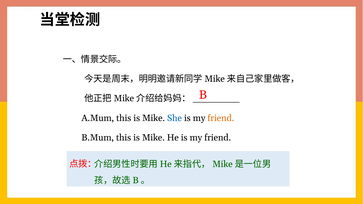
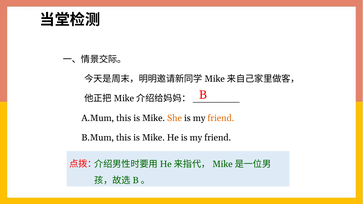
She colour: blue -> orange (175, 118)
